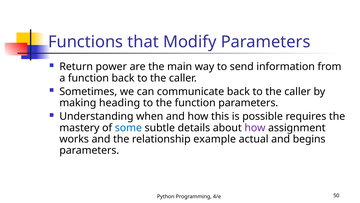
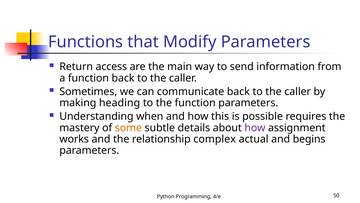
power: power -> access (111, 67)
some colour: blue -> orange (128, 127)
example: example -> complex (215, 139)
